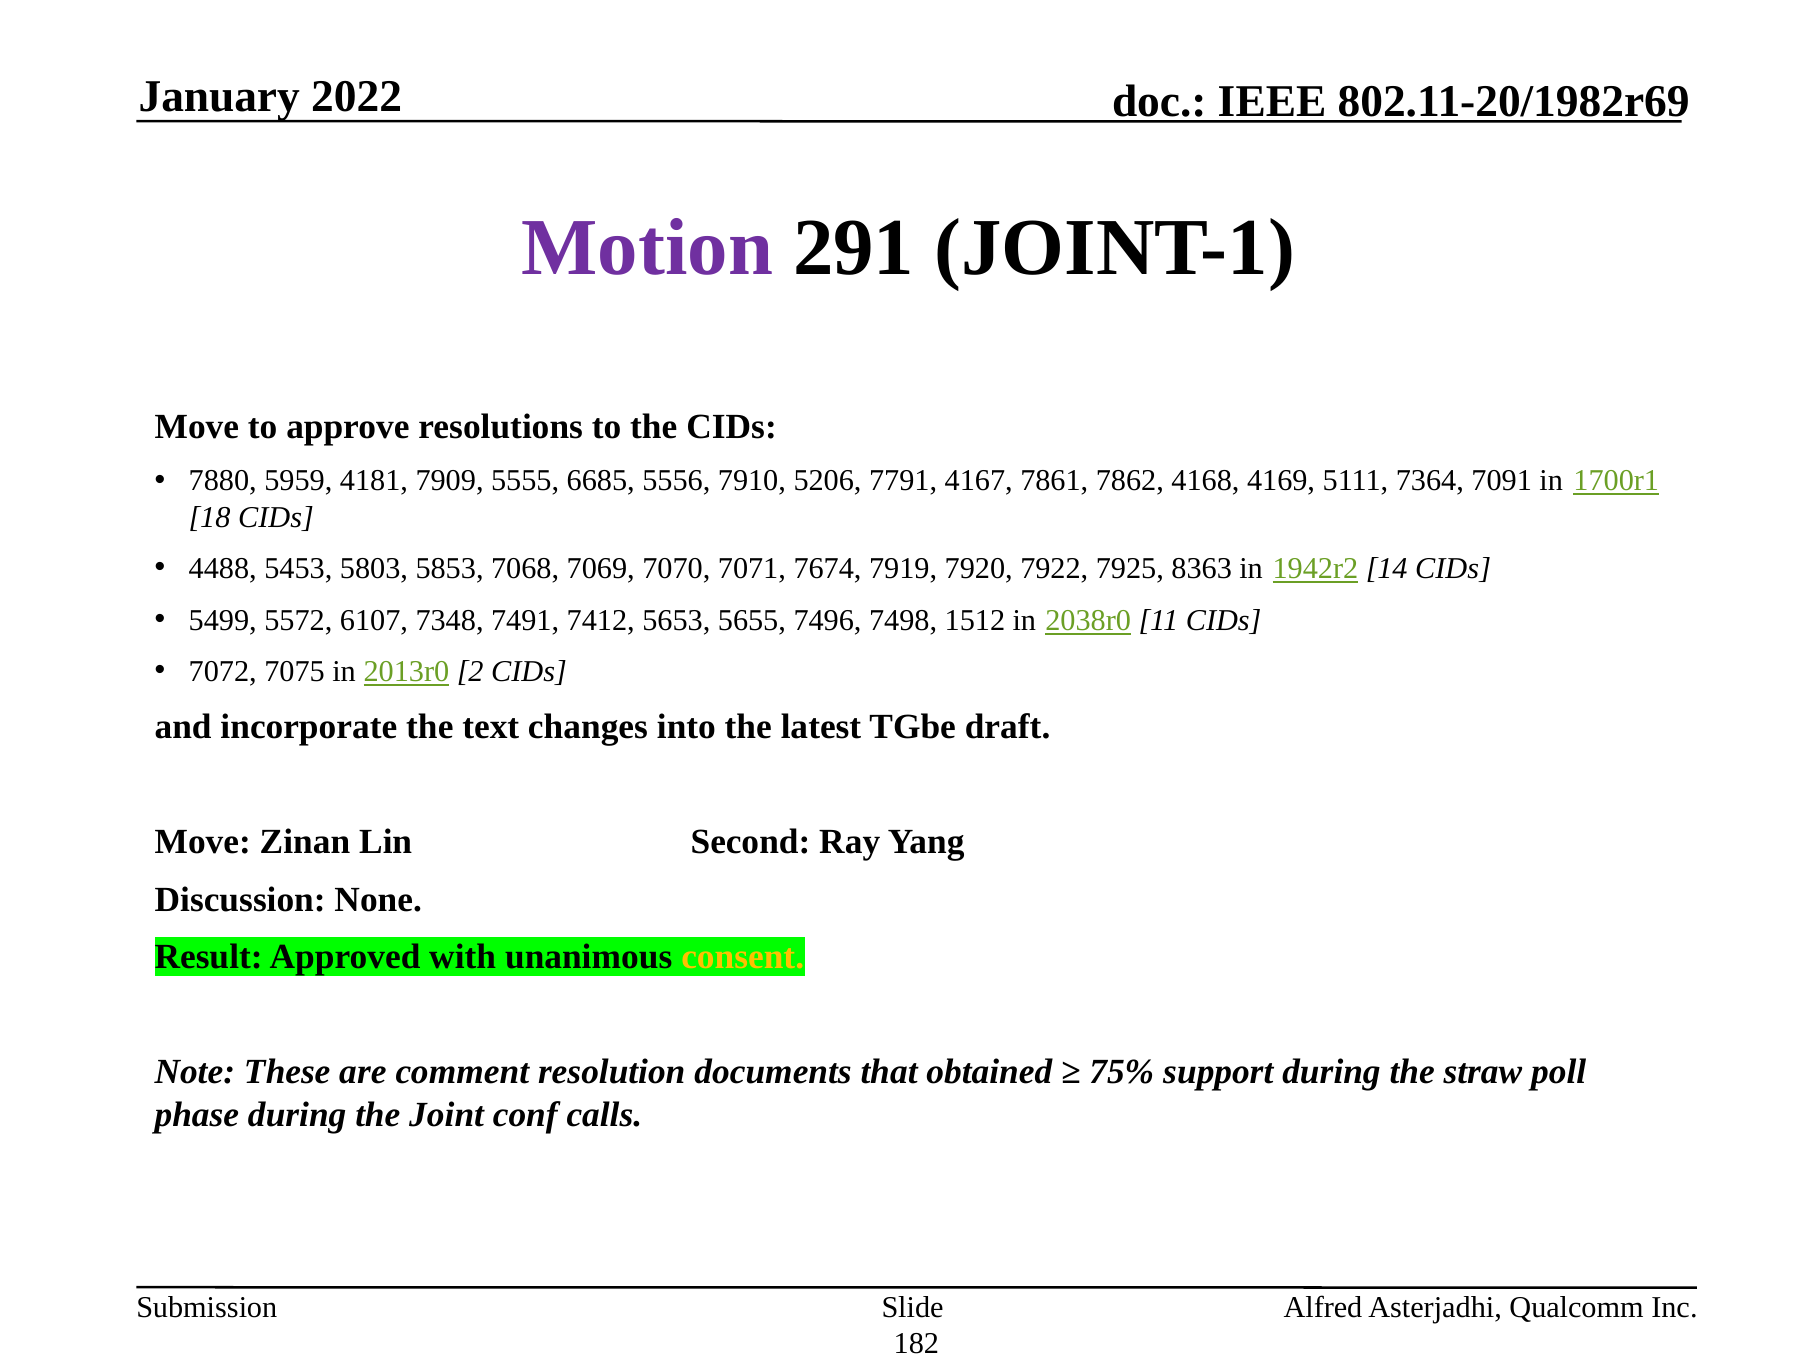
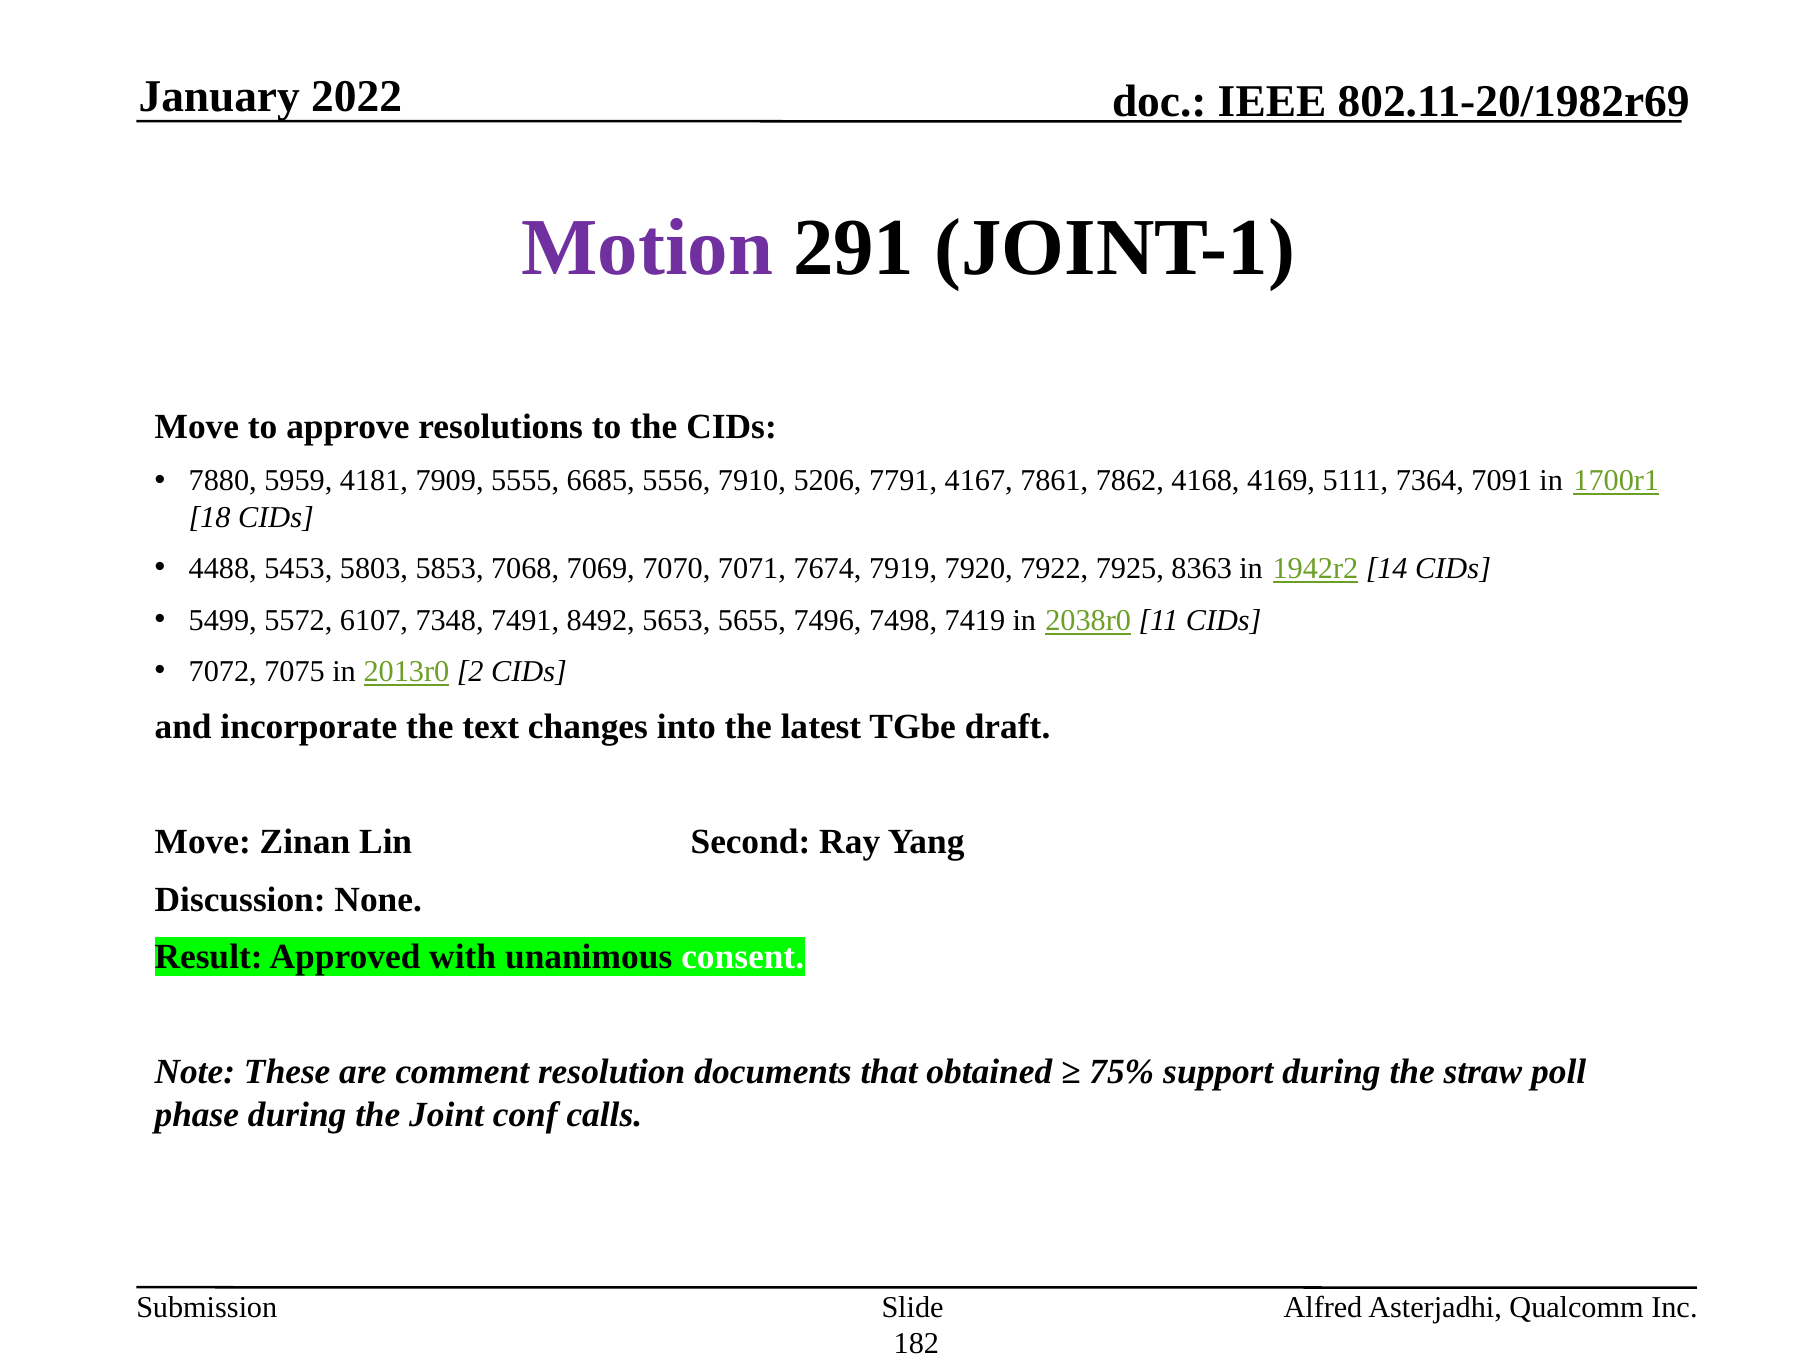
7412: 7412 -> 8492 (601, 620)
1512: 1512 -> 7419 (975, 620)
consent colour: yellow -> white (743, 957)
